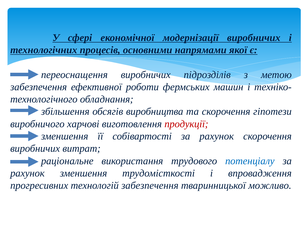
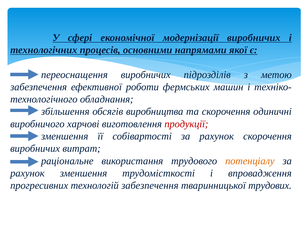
гіпотези: гіпотези -> одиничні (273, 112)
потенціалу colour: blue -> orange (250, 161)
можливо: можливо -> трудових (270, 186)
